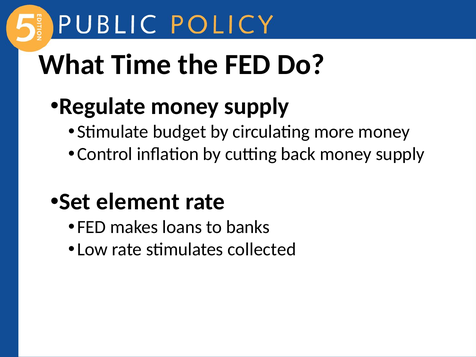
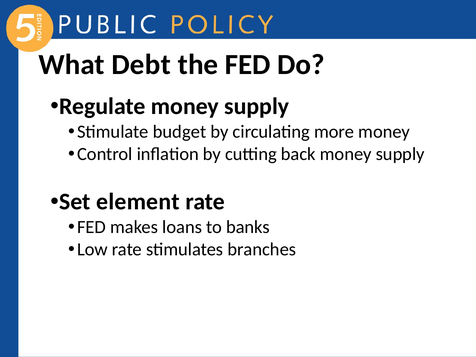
Time: Time -> Debt (141, 64)
collected: collected -> branches (262, 250)
